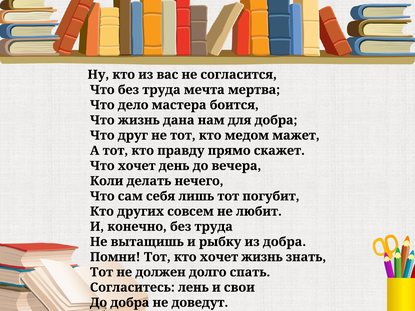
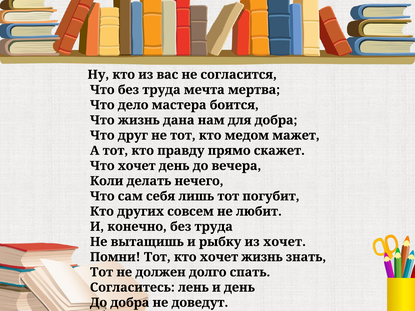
из добра: добра -> хочет (284, 242)
и свои: свои -> день (239, 288)
